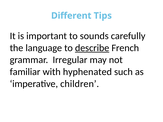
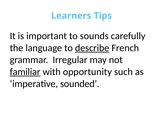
Different: Different -> Learners (71, 16)
familiar underline: none -> present (25, 72)
hyphenated: hyphenated -> opportunity (87, 72)
children: children -> sounded (80, 84)
